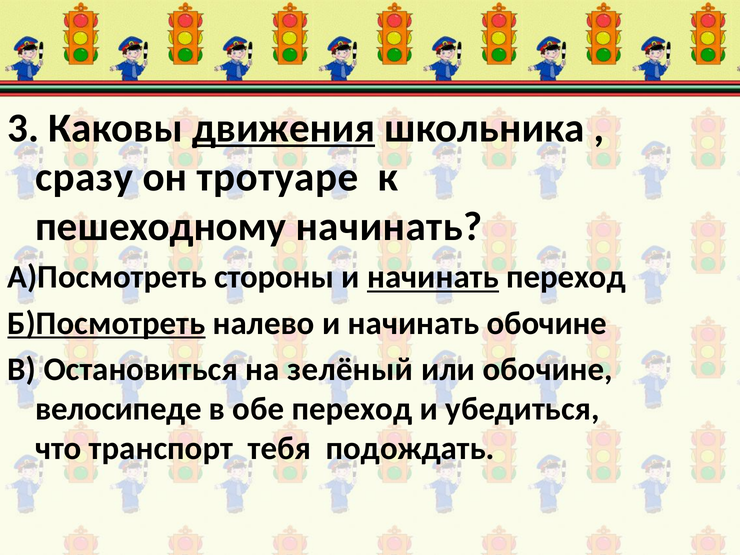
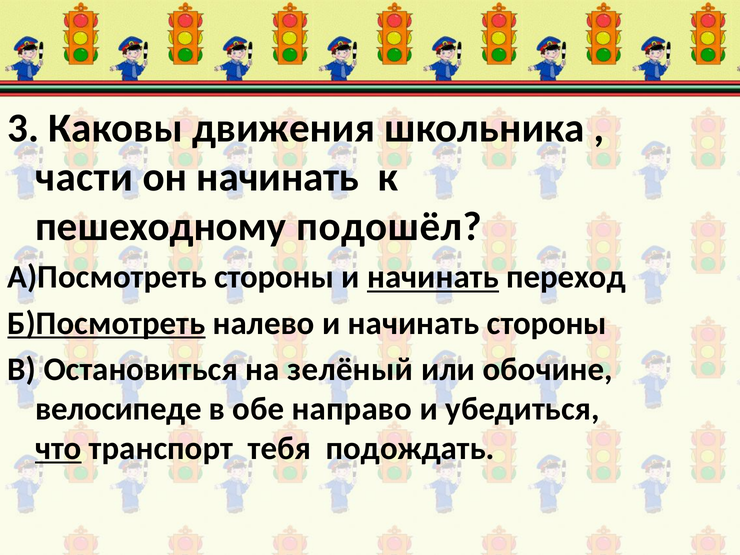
движения underline: present -> none (284, 128)
сразу: сразу -> части (84, 177)
он тротуаре: тротуаре -> начинать (278, 177)
пешеходному начинать: начинать -> подошёл (389, 227)
начинать обочине: обочине -> стороны (547, 323)
обе переход: переход -> направо (352, 409)
что underline: none -> present (58, 448)
